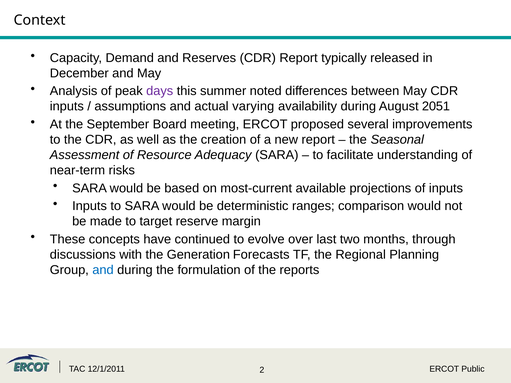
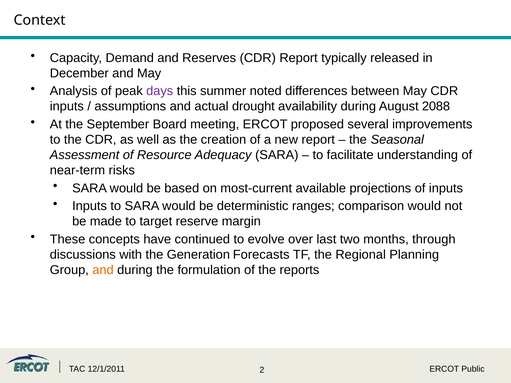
varying: varying -> drought (253, 106)
2051: 2051 -> 2088 (436, 106)
and colour: blue -> orange (103, 270)
